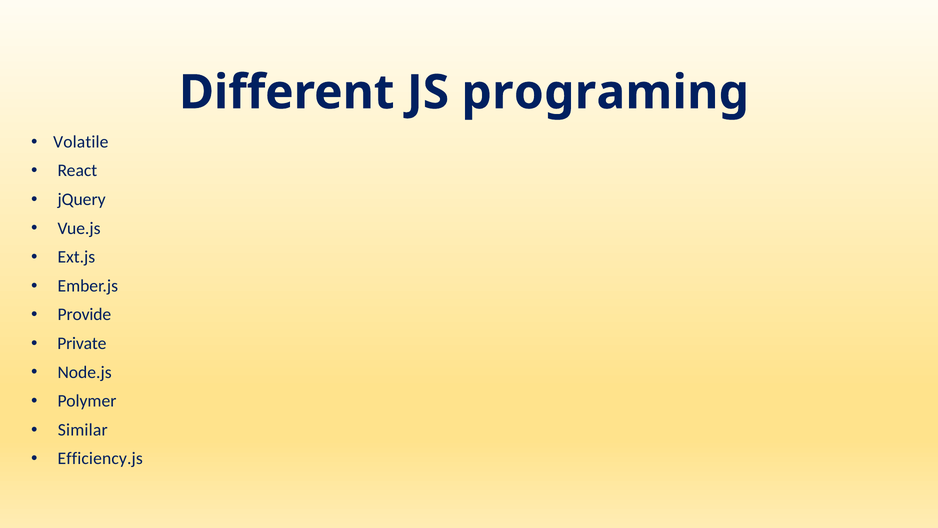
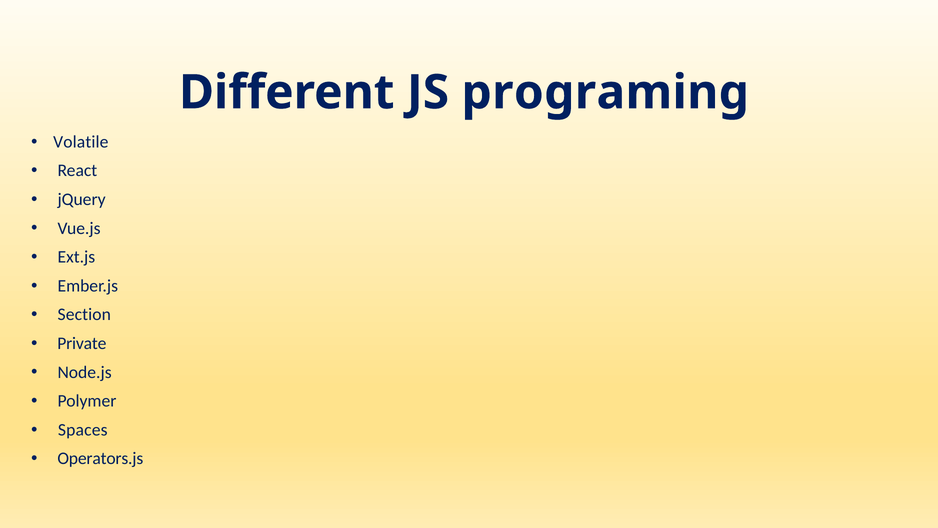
Provide: Provide -> Section (84, 314)
Similar: Similar -> Spaces (83, 430)
Efficiency.js: Efficiency.js -> Operators.js (100, 458)
